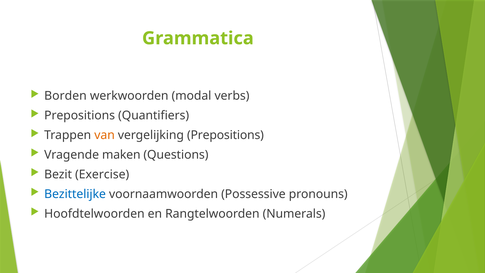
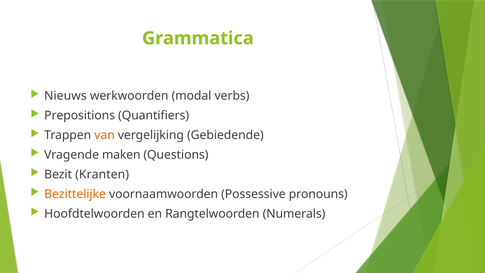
Borden: Borden -> Nieuws (65, 96)
vergelijking Prepositions: Prepositions -> Gebiedende (225, 135)
Exercise: Exercise -> Kranten (102, 174)
Bezittelijke colour: blue -> orange (75, 194)
